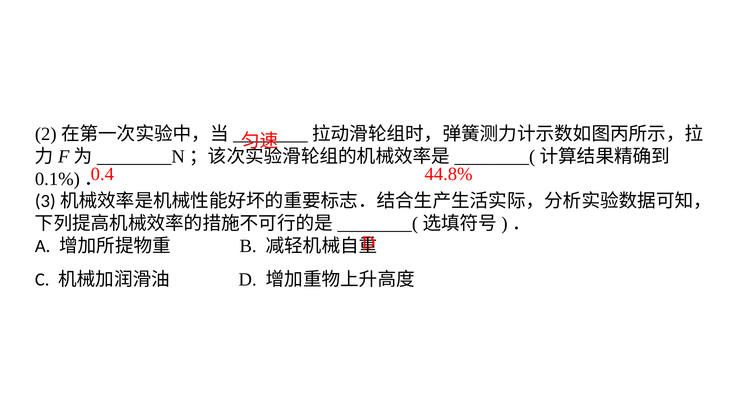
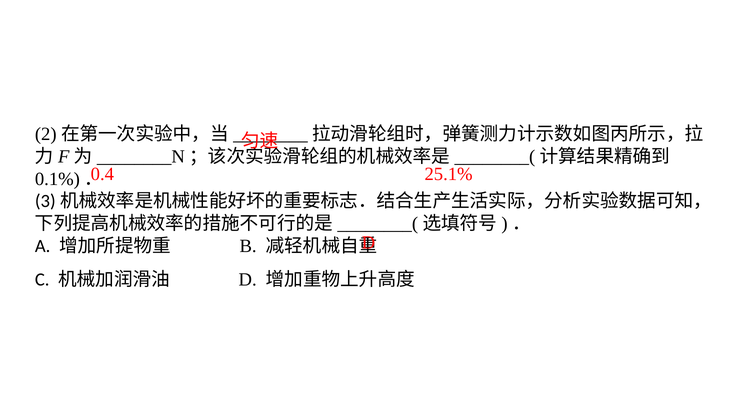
44.8%: 44.8% -> 25.1% (449, 174)
